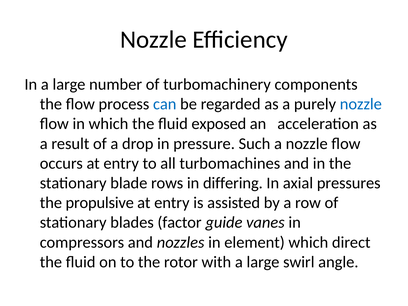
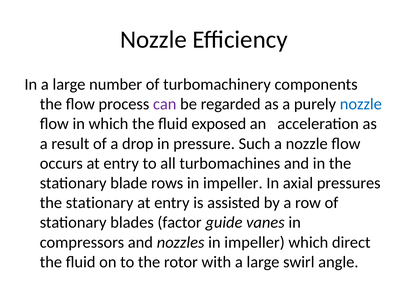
can colour: blue -> purple (165, 104)
rows in differing: differing -> impeller (233, 183)
propulsive: propulsive -> stationary (100, 203)
nozzles in element: element -> impeller (255, 242)
